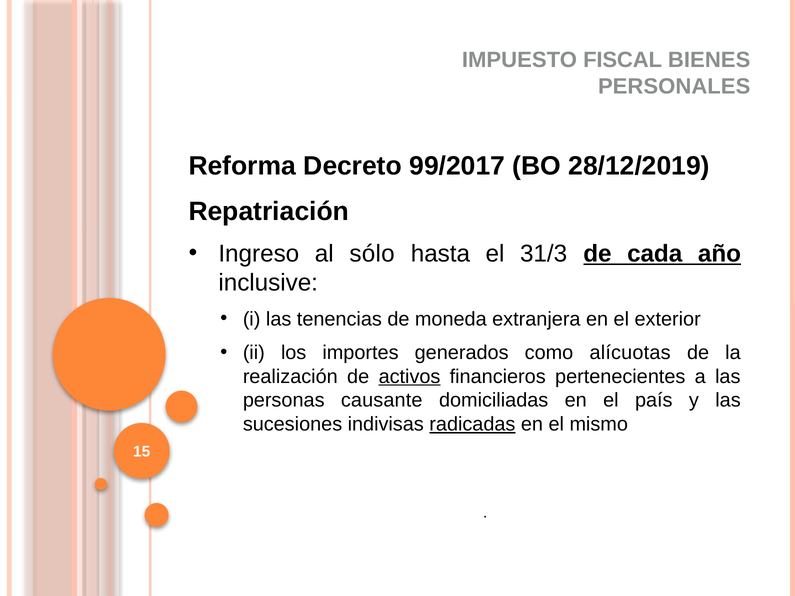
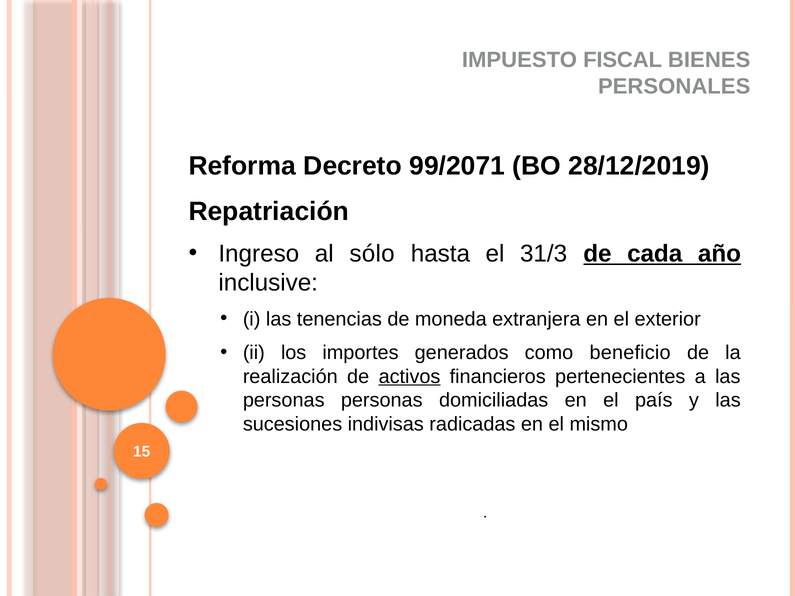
99/2017: 99/2017 -> 99/2071 (457, 166)
alícuotas: alícuotas -> beneficio (630, 353)
personas causante: causante -> personas (382, 401)
radicadas underline: present -> none (472, 424)
